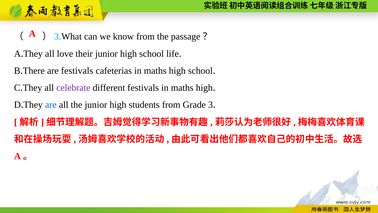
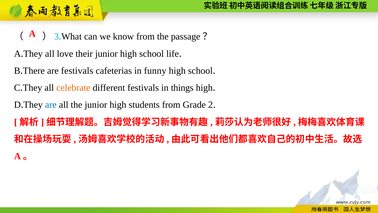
cafeterias in maths: maths -> funny (155, 71)
celebrate colour: purple -> orange (73, 88)
festivals in maths: maths -> things (182, 88)
3: 3 -> 2 (211, 105)
